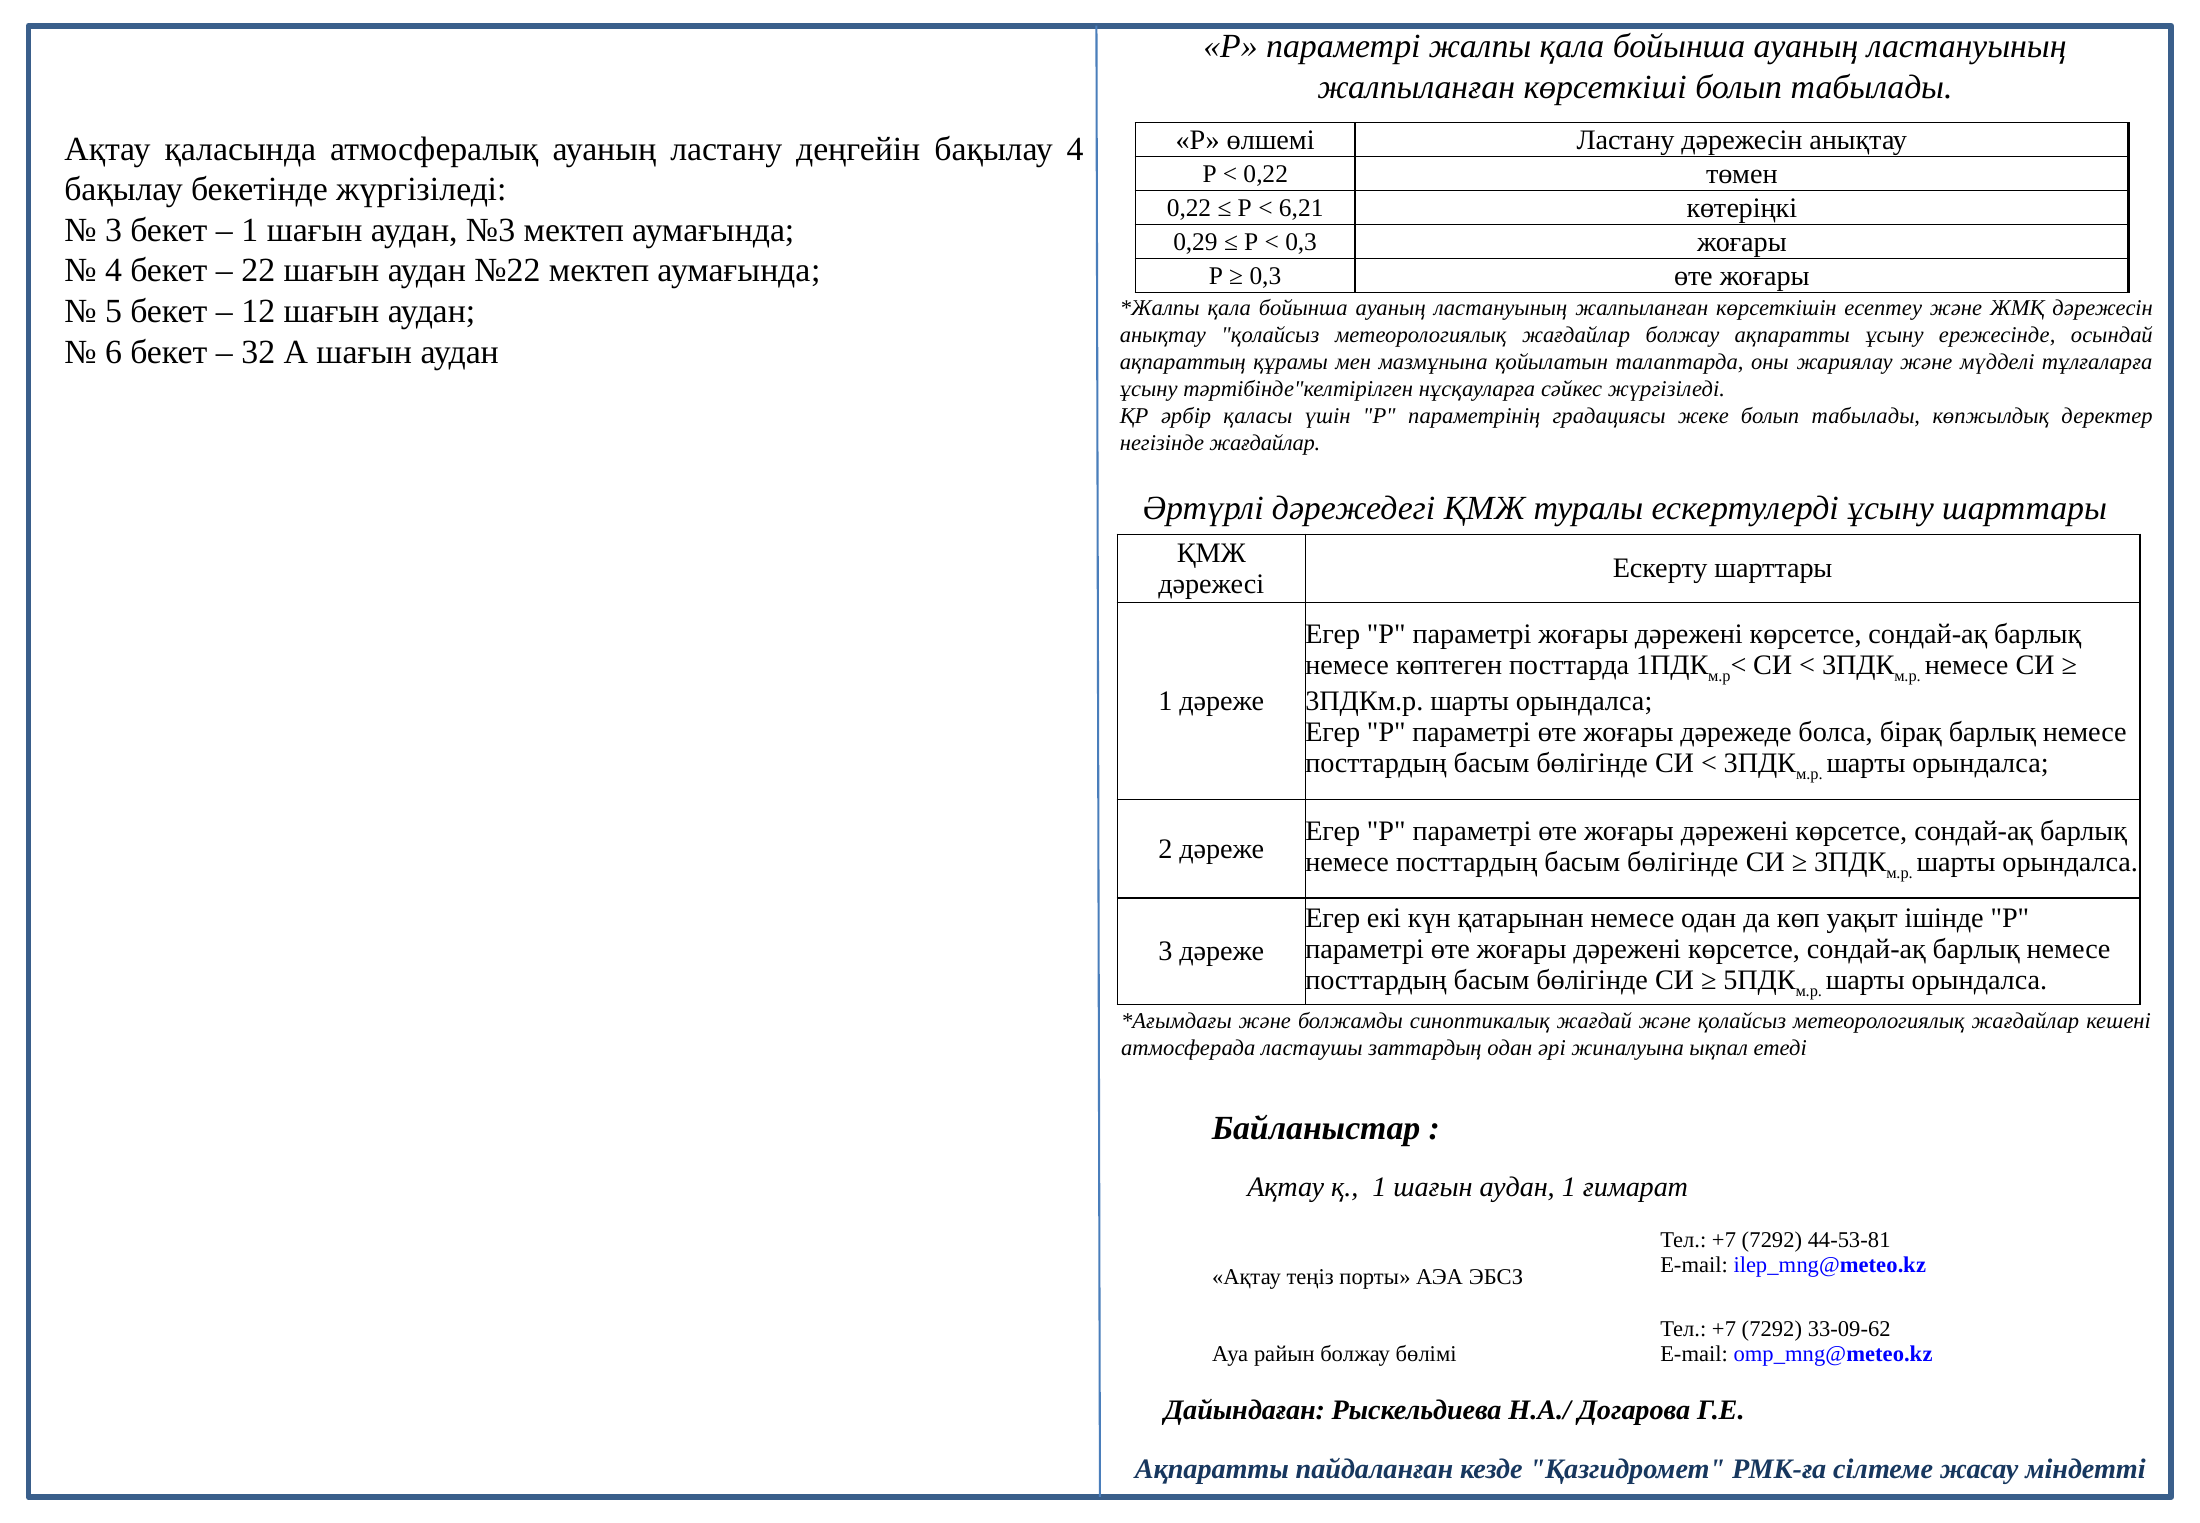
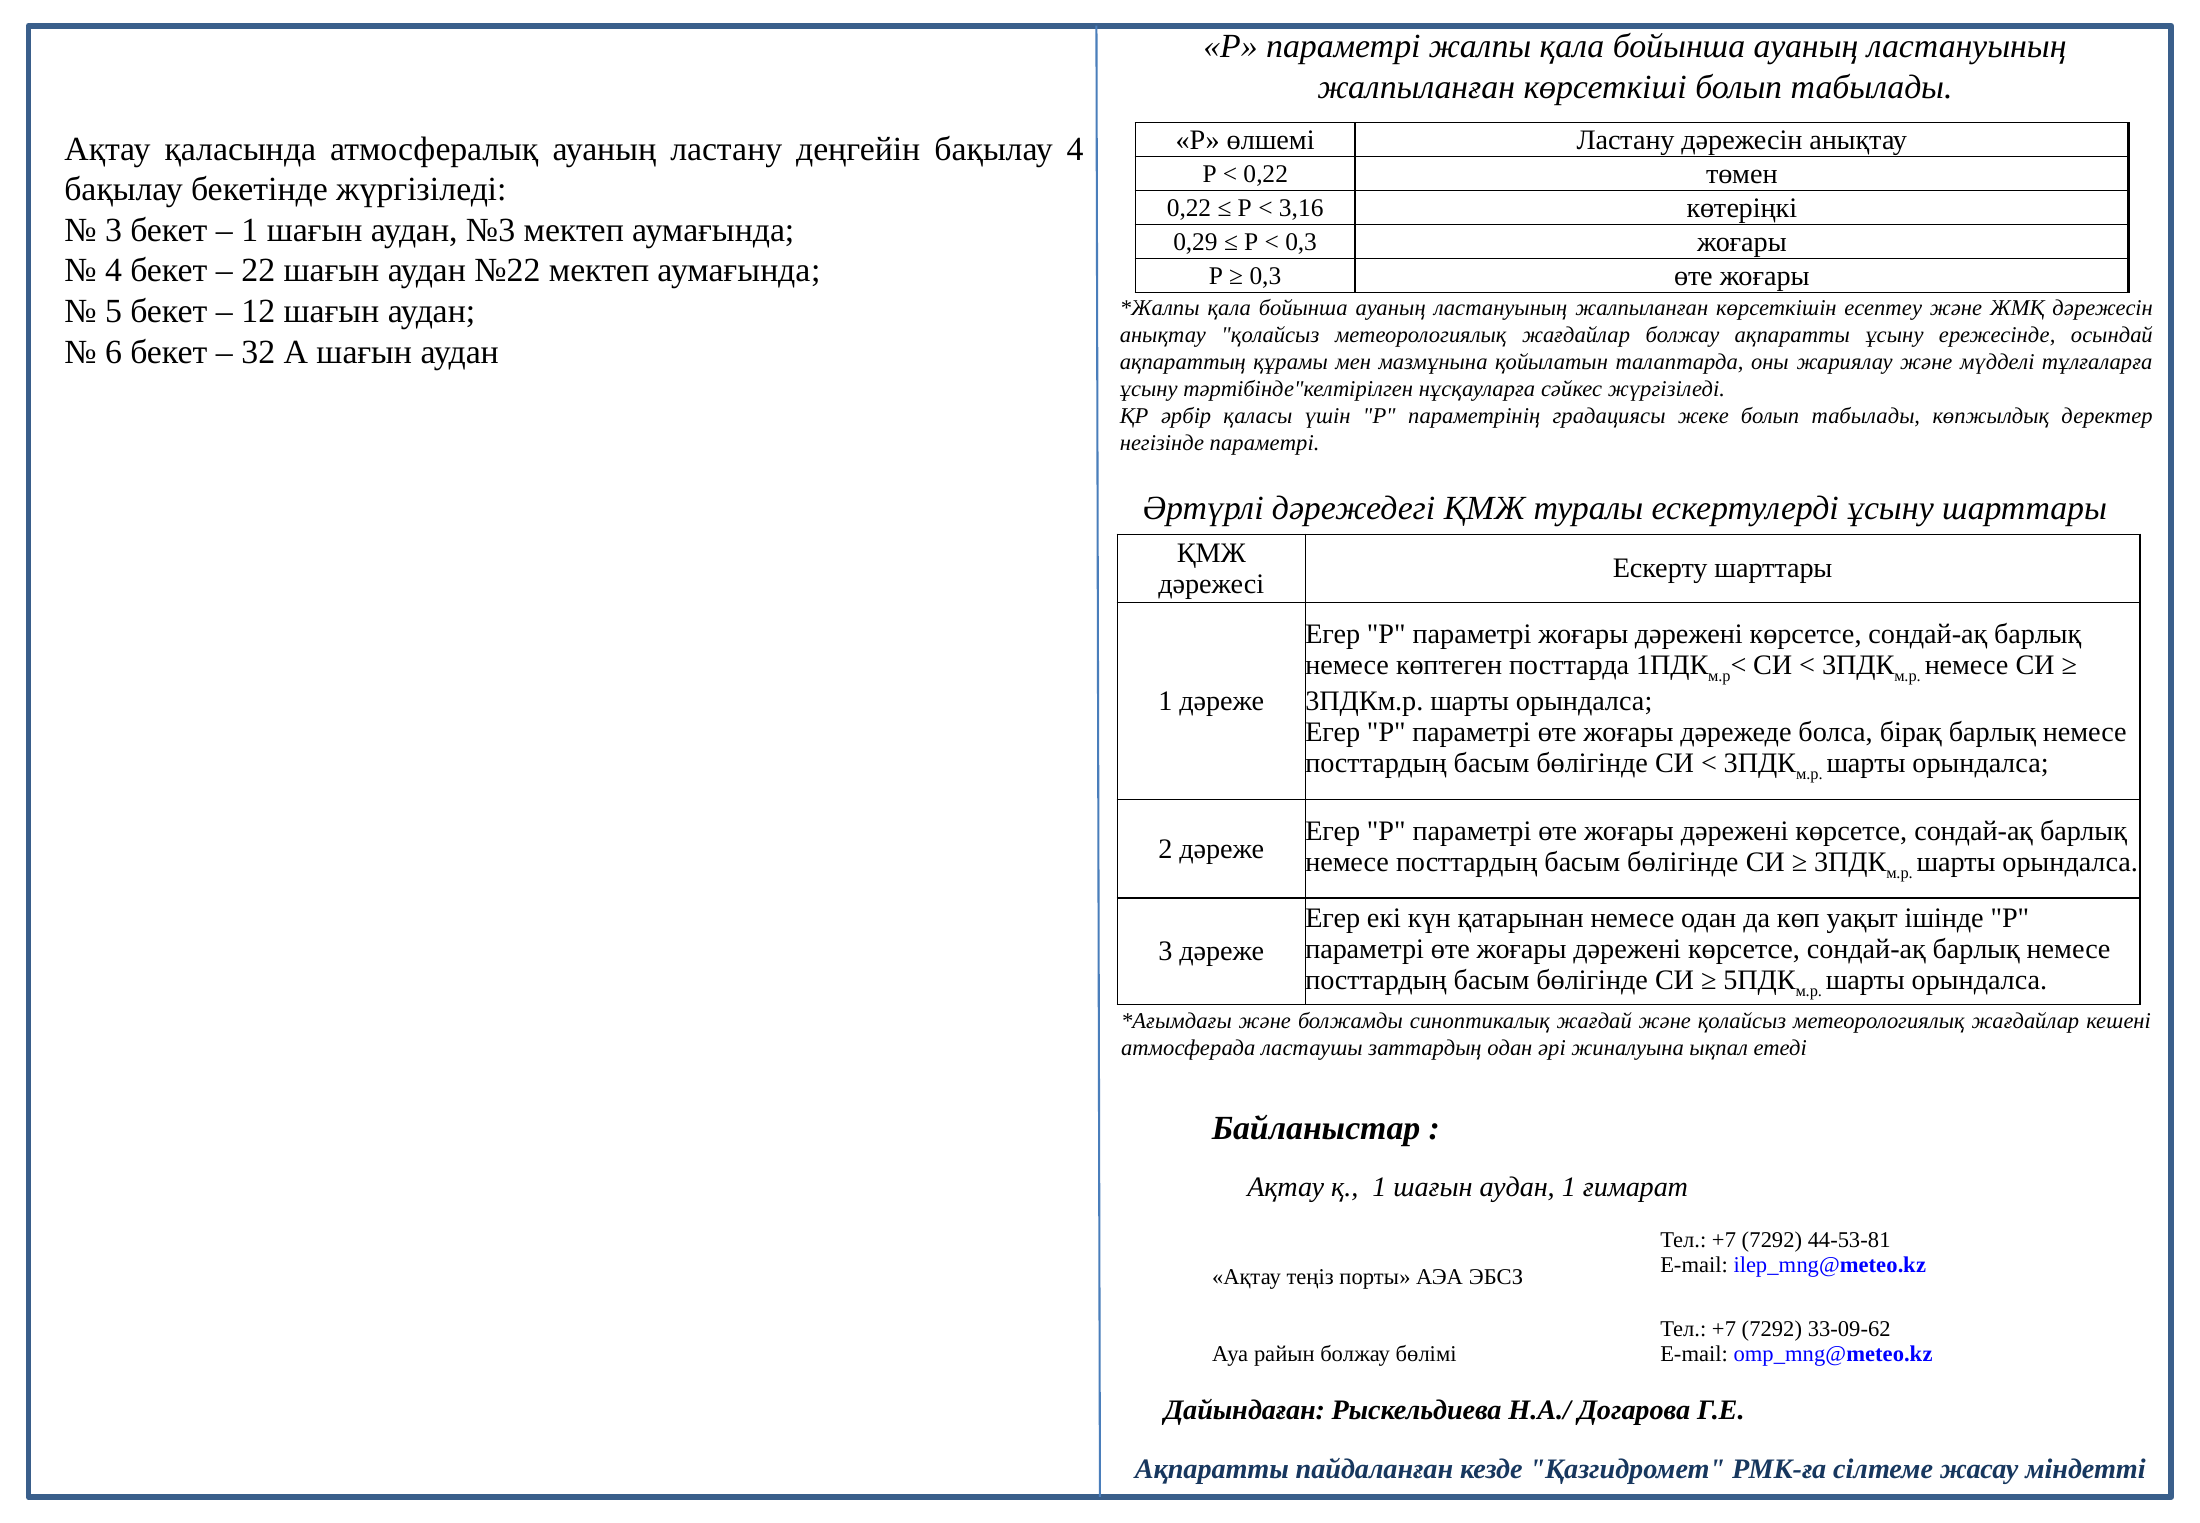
6,21: 6,21 -> 3,16 (1301, 208)
негізінде жағдайлар: жағдайлар -> параметрі (1265, 444)
